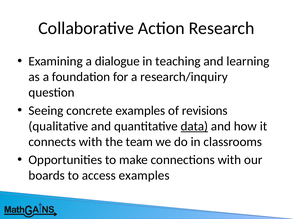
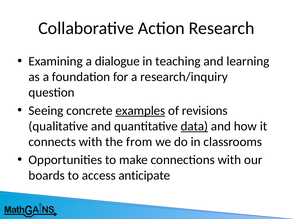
examples underline: none -> present (140, 111)
team: team -> from (139, 142)
access examples: examples -> anticipate (144, 176)
